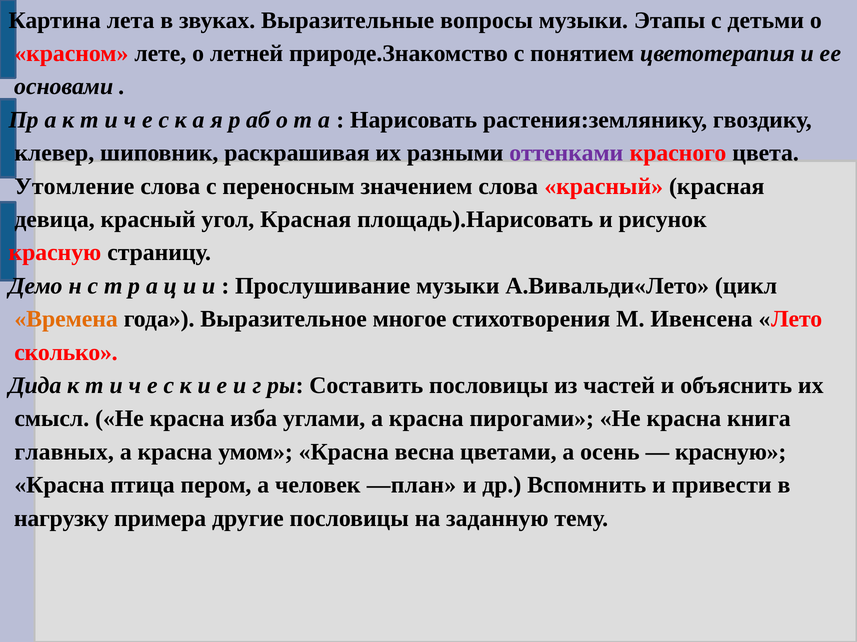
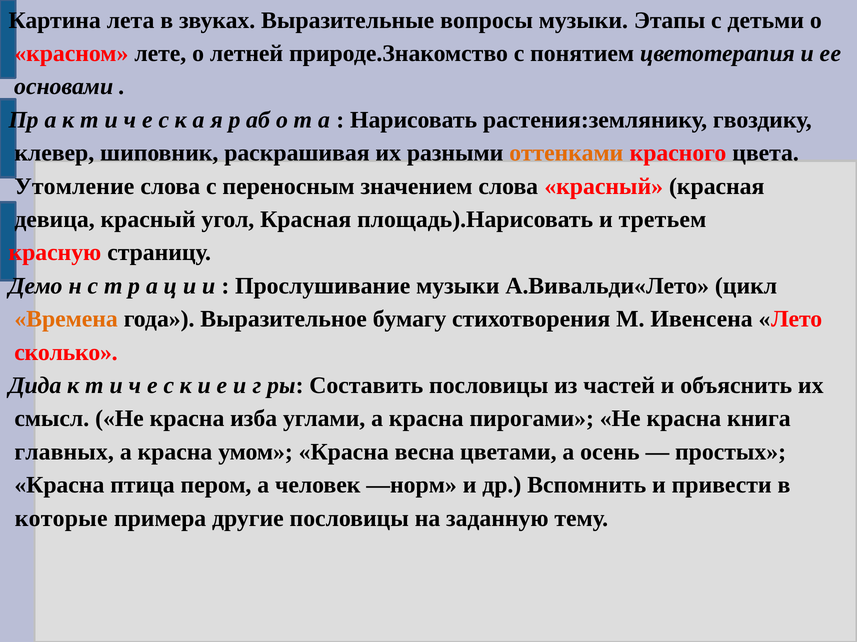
оттенками colour: purple -> orange (566, 153)
рисунок: рисунок -> третьем (662, 220)
многое: многое -> бумагу (410, 319)
красную: красную -> простых (731, 452)
—план: —план -> —норм (412, 486)
нагрузку: нагрузку -> которые (61, 519)
